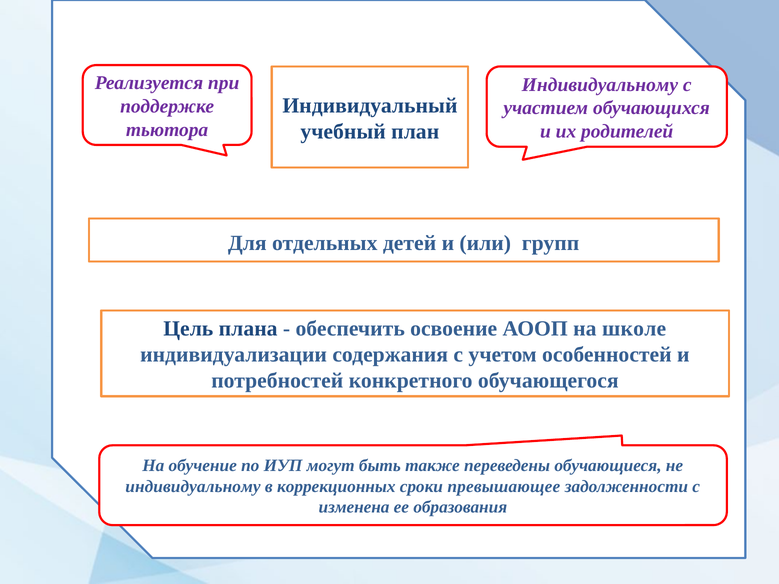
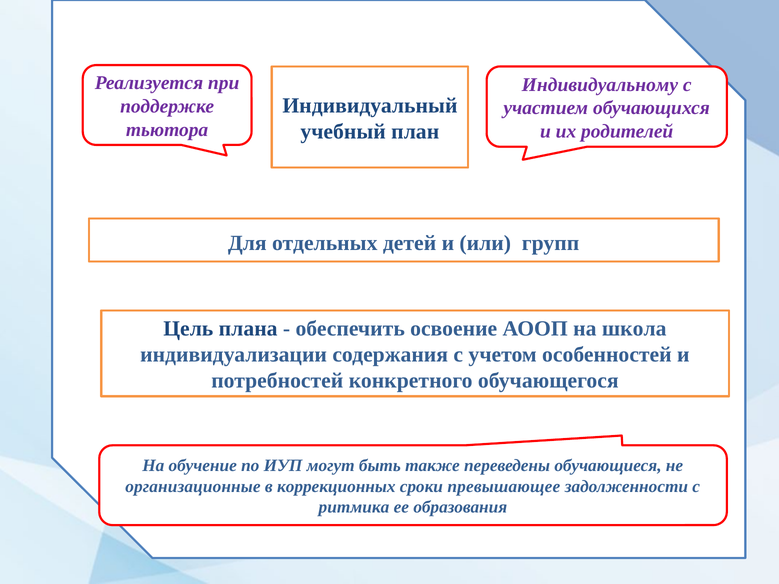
школе: школе -> школа (634, 329)
индивидуальному: индивидуальному -> организационные (193, 487)
изменена: изменена -> ритмика (354, 507)
